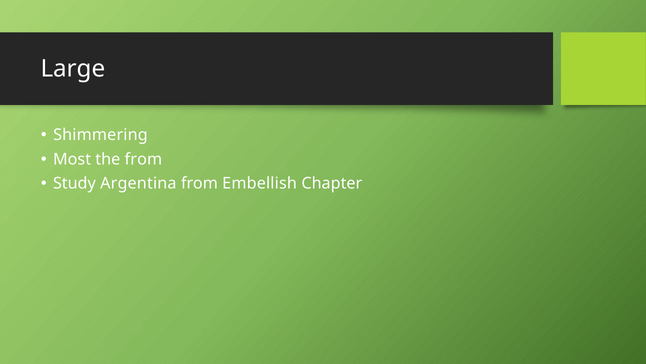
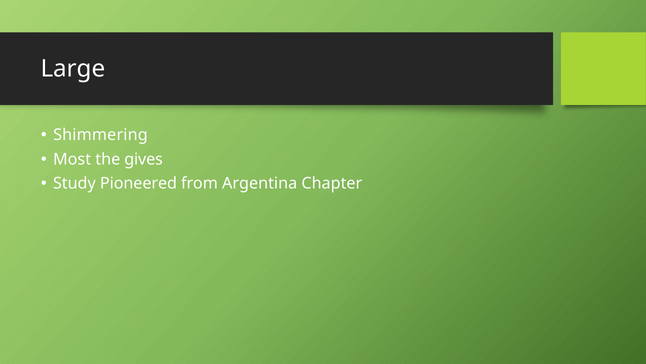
the from: from -> gives (144, 159)
Argentina: Argentina -> Pioneered (138, 183)
Embellish: Embellish -> Argentina (260, 183)
